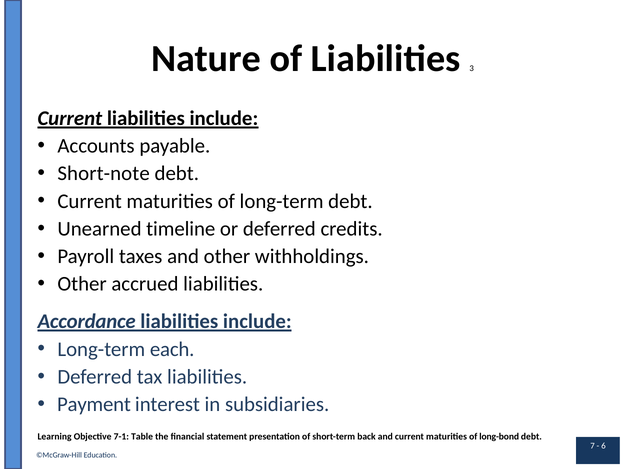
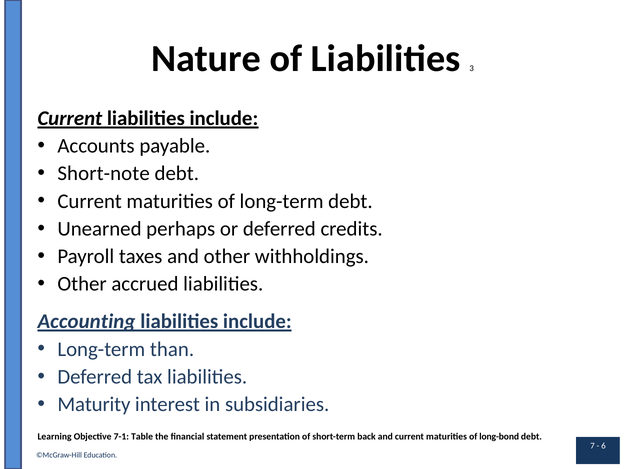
timeline: timeline -> perhaps (181, 229)
Accordance: Accordance -> Accounting (86, 321)
each: each -> than (172, 349)
Payment: Payment -> Maturity (94, 404)
